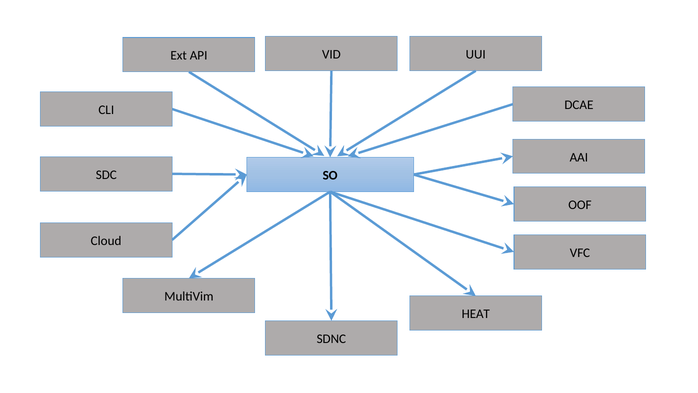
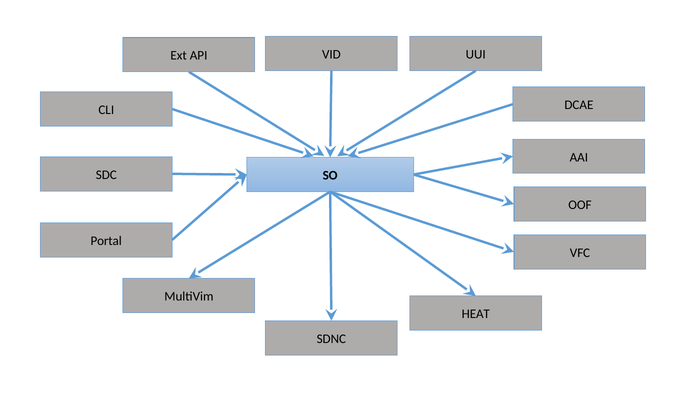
Cloud: Cloud -> Portal (106, 241)
